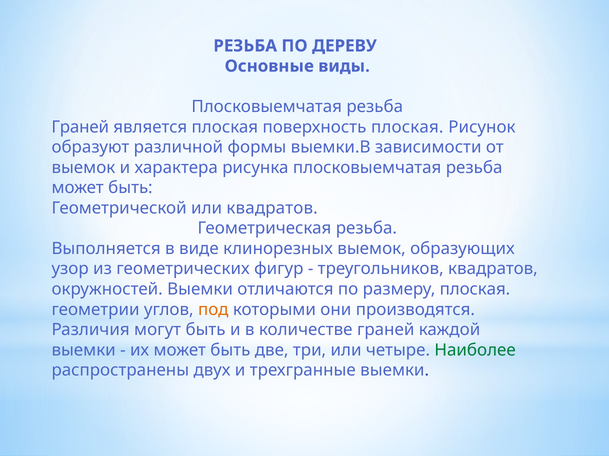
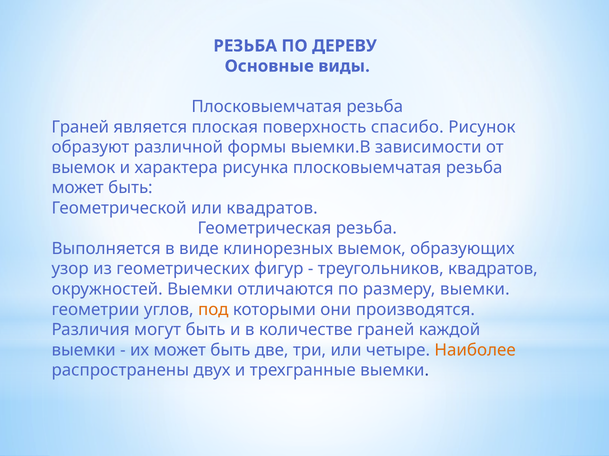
поверхность плоская: плоская -> спасибо (407, 127)
размеру плоская: плоская -> выемки (475, 290)
Наиболее colour: green -> orange (475, 351)
